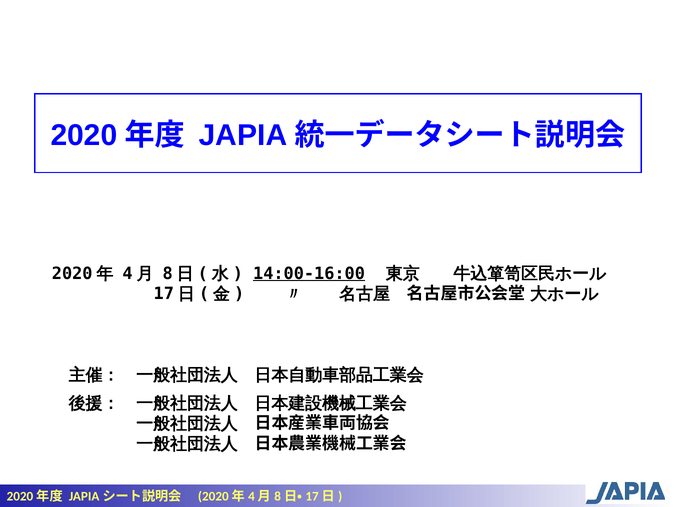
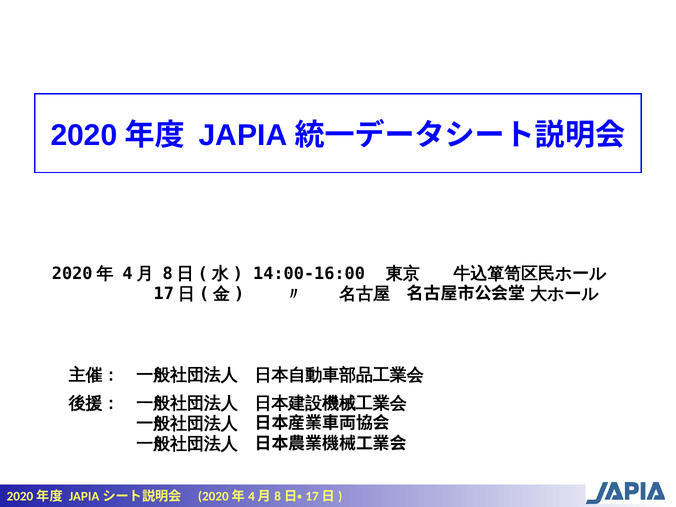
14:00-16:00 underline: present -> none (309, 273)
